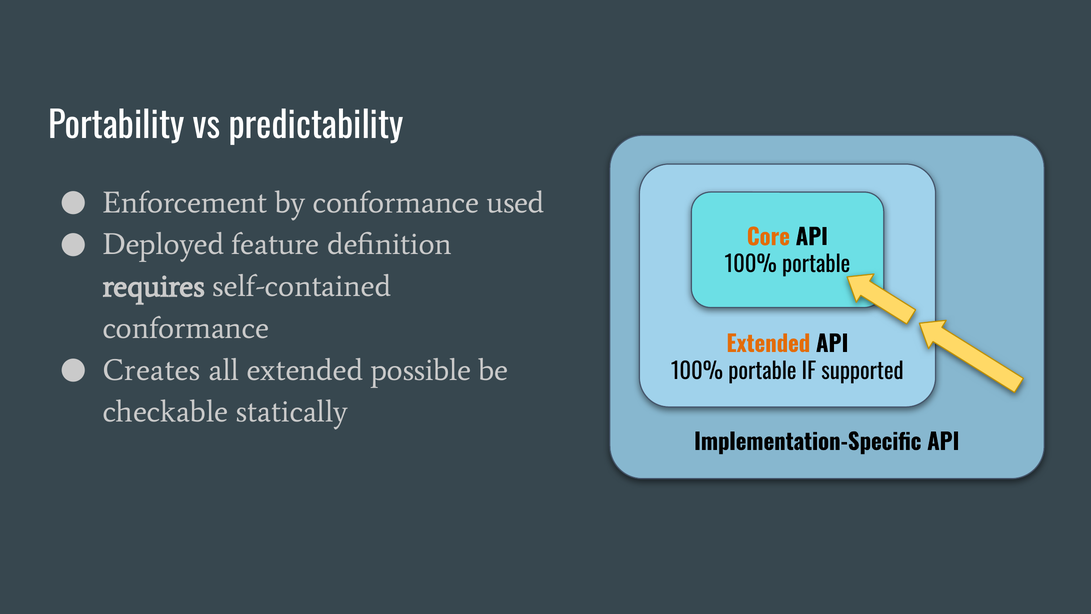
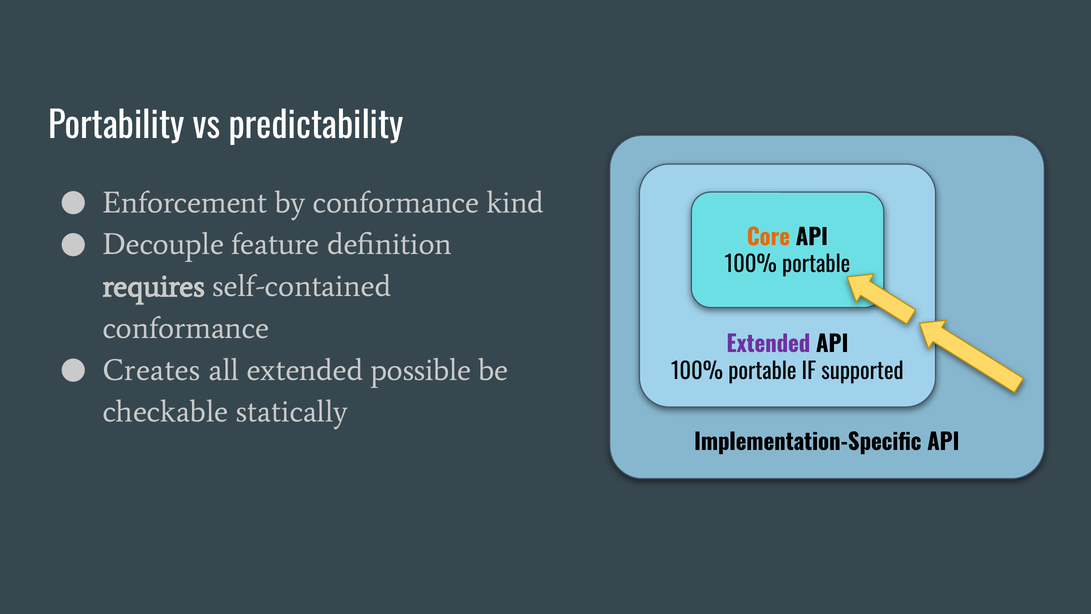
used: used -> kind (515, 202)
Deployed: Deployed -> Decouple (163, 244)
Extended colour: orange -> purple (768, 344)
